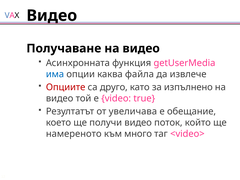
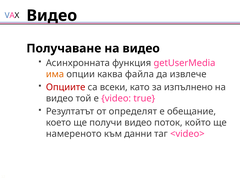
има colour: blue -> orange (55, 74)
друго: друго -> всеки (114, 87)
увеличава: увеличава -> определят (133, 111)
много: много -> данни (138, 134)
